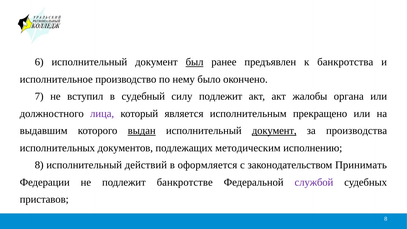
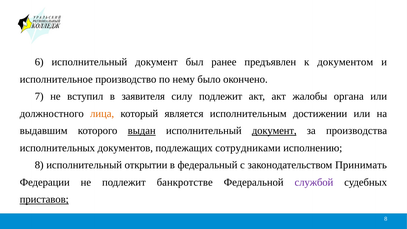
был underline: present -> none (195, 62)
банкротства: банкротства -> документом (345, 62)
судебный: судебный -> заявителя (143, 96)
лица colour: purple -> orange (102, 114)
прекращено: прекращено -> достижении (320, 114)
методическим: методическим -> сотрудниками (248, 148)
действий: действий -> открытии (146, 165)
оформляется: оформляется -> федеральный (208, 165)
приставов underline: none -> present (44, 199)
